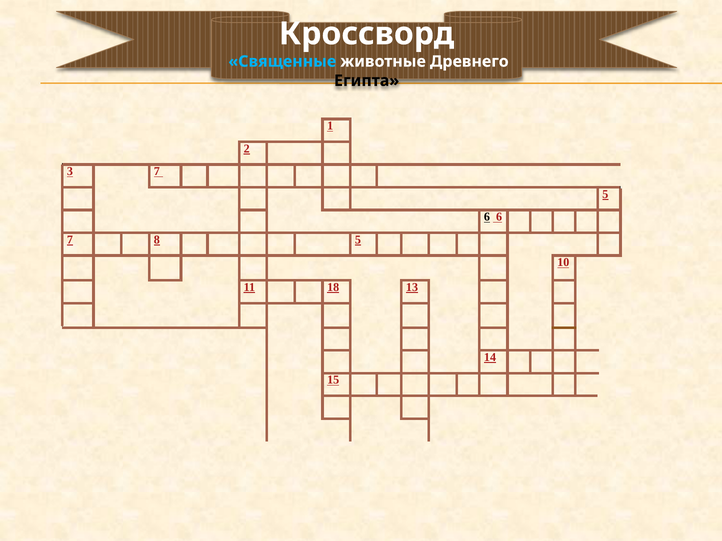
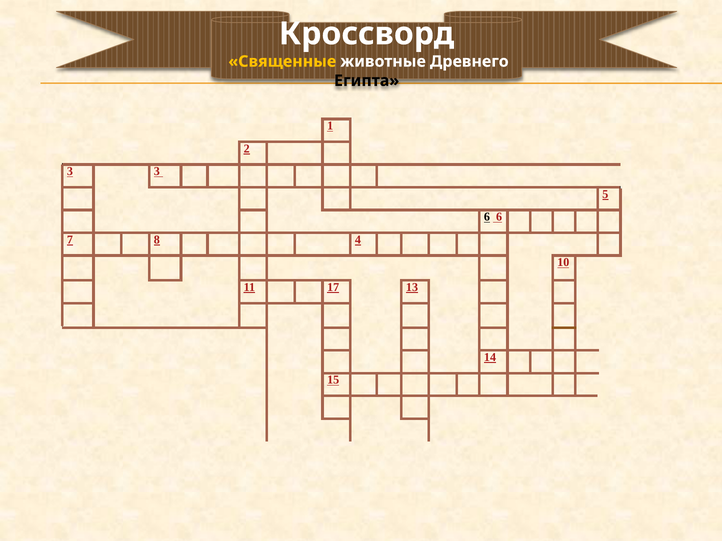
Священные colour: light blue -> yellow (282, 62)
3 7: 7 -> 3 (157, 171)
8 5: 5 -> 4 (358, 240)
18: 18 -> 17 (333, 287)
